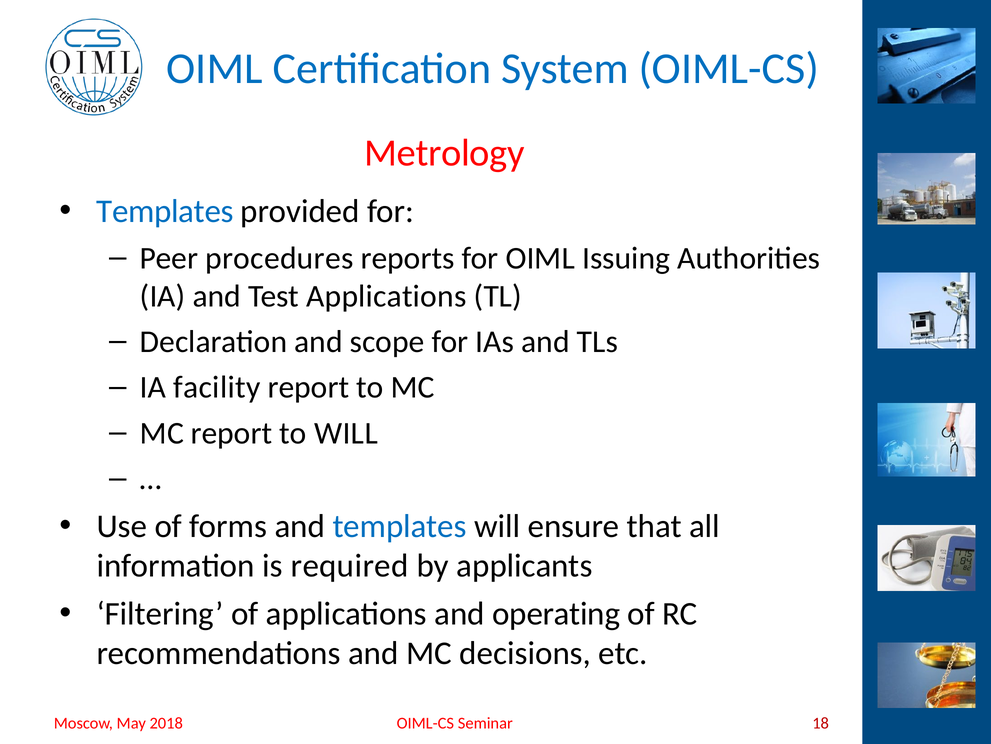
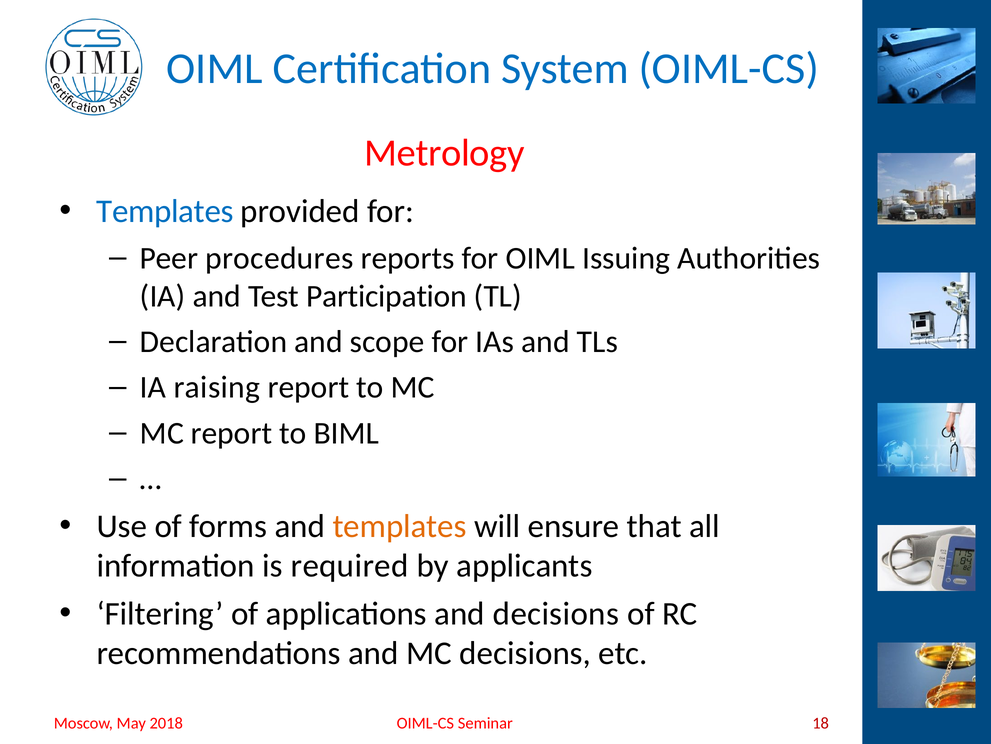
Test Applications: Applications -> Participation (387, 296)
facility: facility -> raising (217, 387)
to WILL: WILL -> BIML (346, 433)
templates colour: blue -> orange (400, 526)
and operating: operating -> decisions (556, 613)
